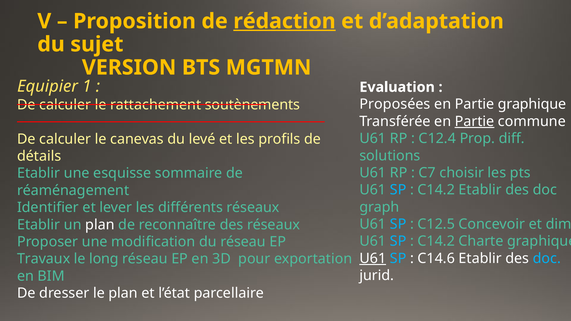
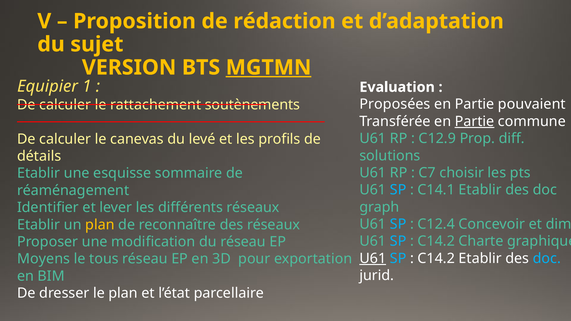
rédaction underline: present -> none (285, 21)
MGTMN underline: none -> present (269, 67)
Partie graphique: graphique -> pouvaient (532, 104)
C12.4: C12.4 -> C12.9 (437, 139)
C14.2: C14.2 -> C14.1 (436, 190)
C12.5: C12.5 -> C12.4 (436, 224)
plan colour: white -> yellow (100, 225)
C14.6: C14.6 -> C14.2 (436, 259)
Travaux: Travaux -> Moyens (44, 259)
long: long -> tous (104, 259)
